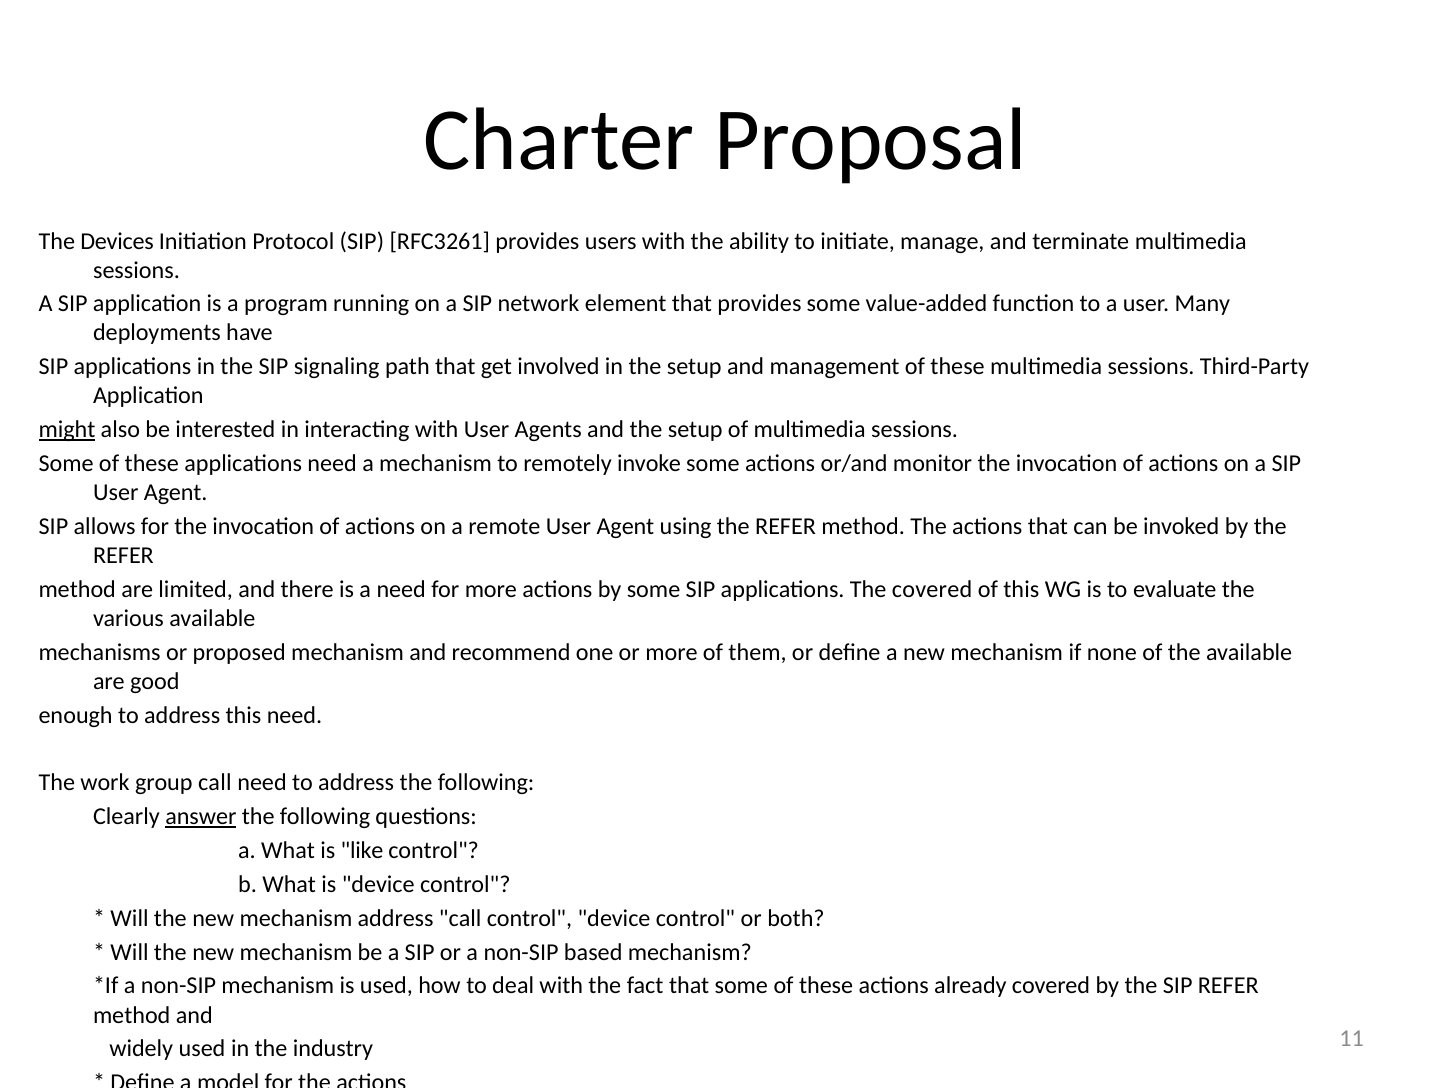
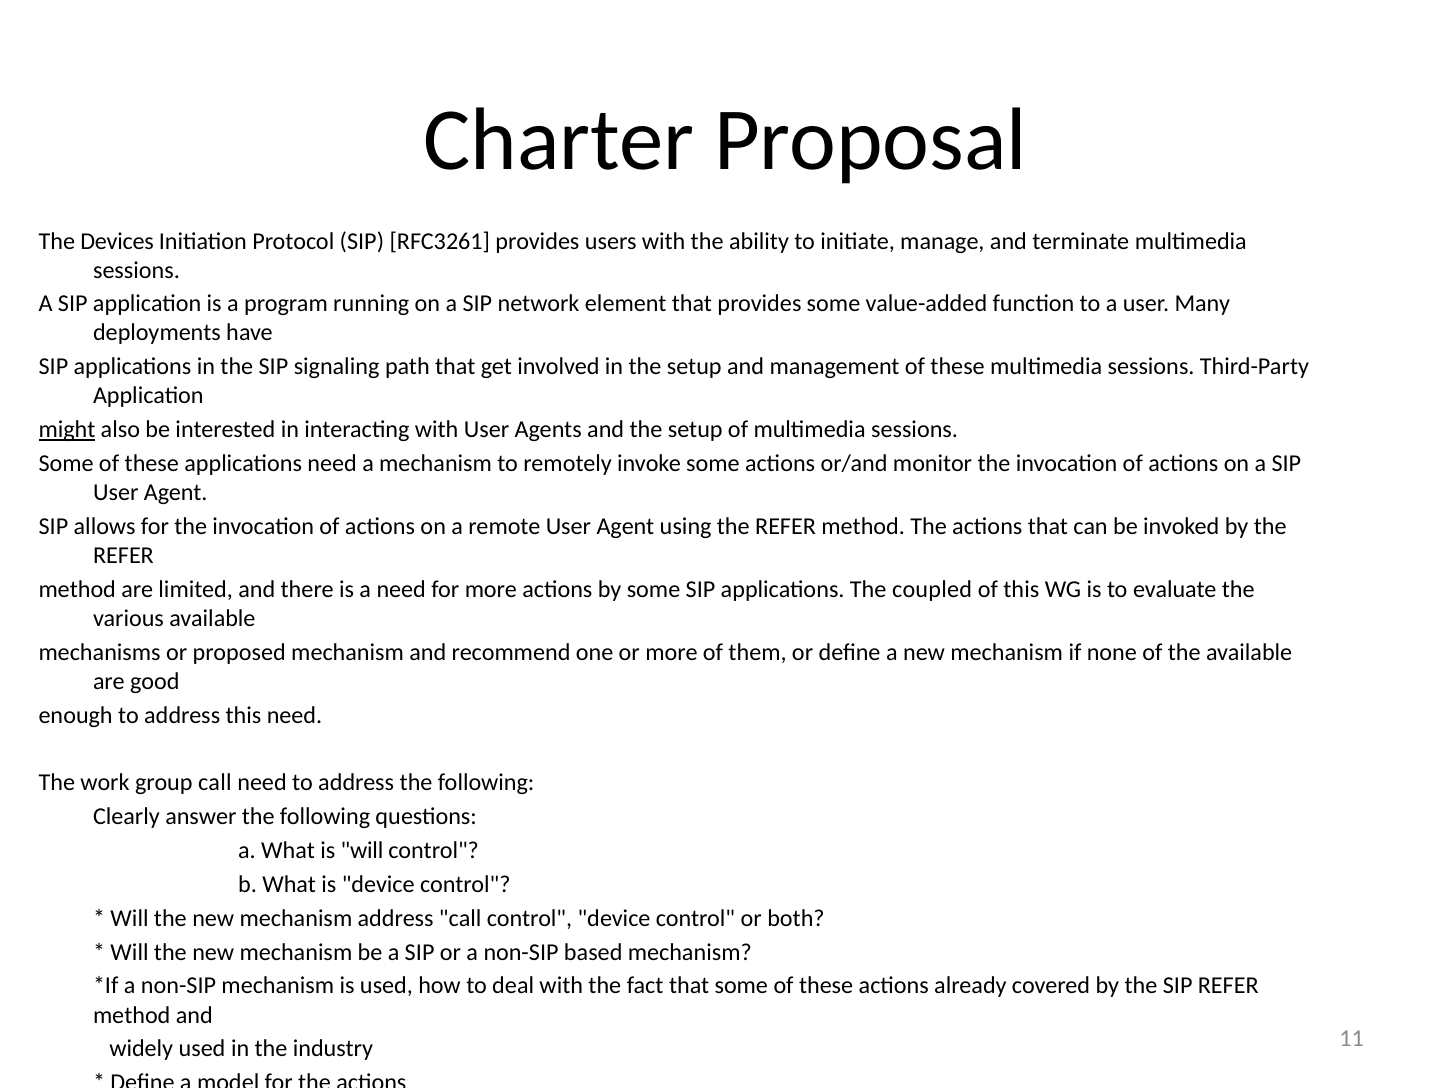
The covered: covered -> coupled (932, 589)
answer underline: present -> none (201, 817)
is like: like -> will (362, 851)
